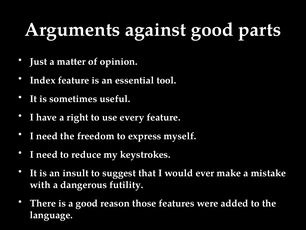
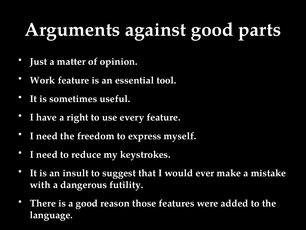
Index: Index -> Work (43, 80)
